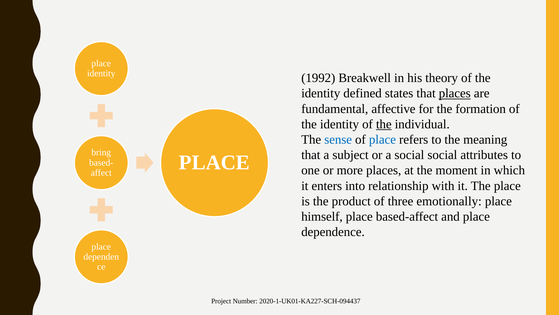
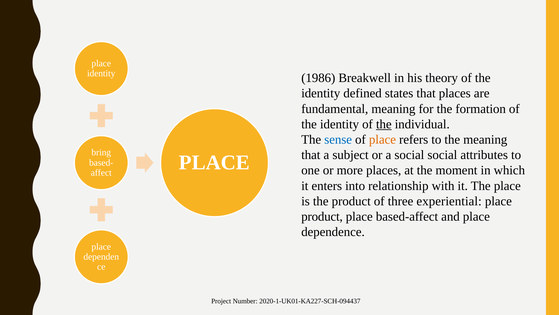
1992: 1992 -> 1986 (318, 78)
places underline: present -> none (455, 93)
fundamental affective: affective -> meaning (393, 109)
place colour: blue -> orange (382, 139)
emotionally: emotionally -> experiential (449, 201)
himself: himself -> product (322, 216)
